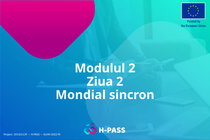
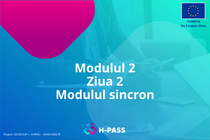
Mondial: Mondial -> Modulul (81, 95)
